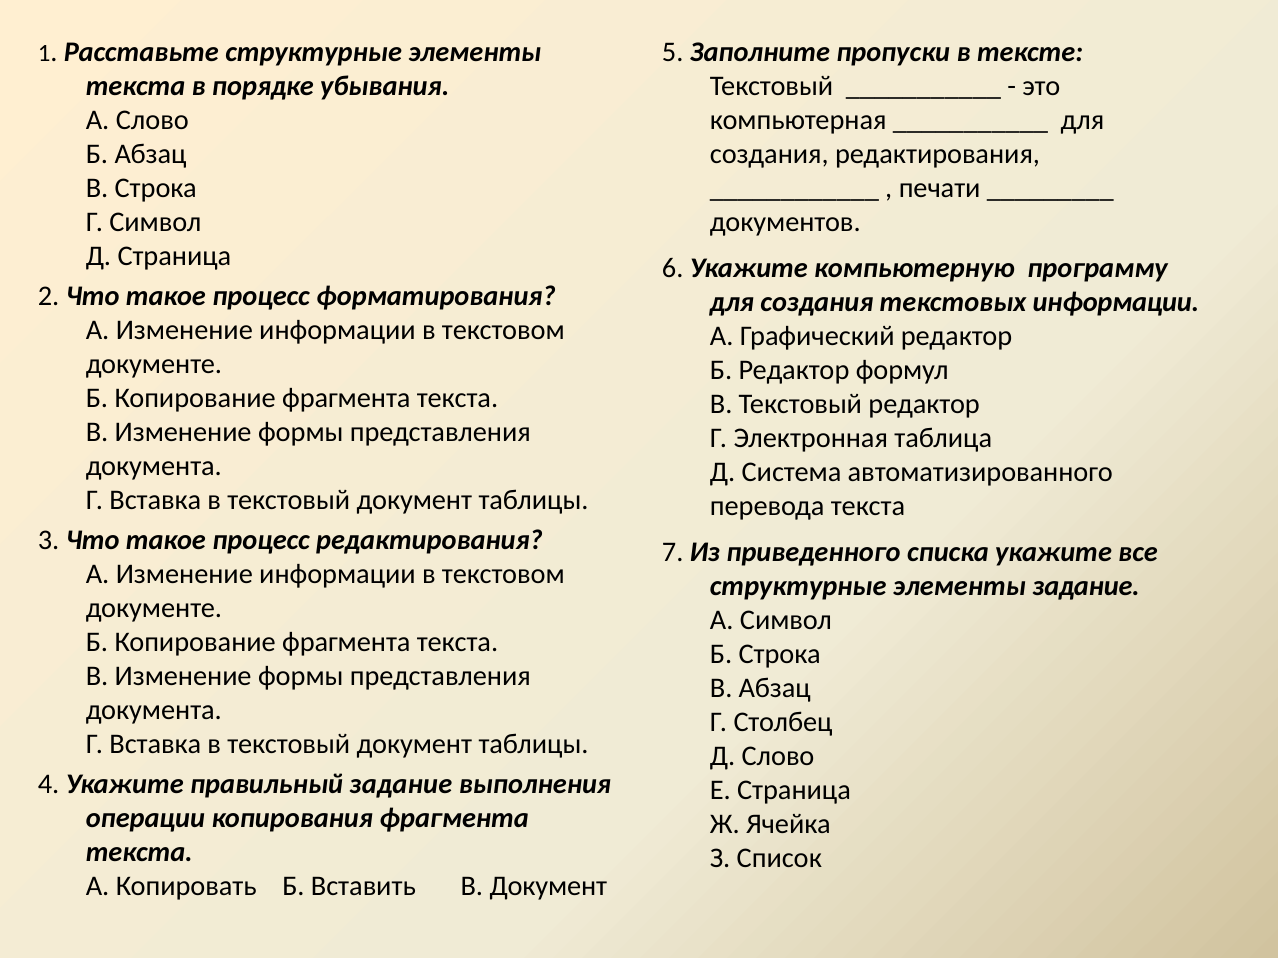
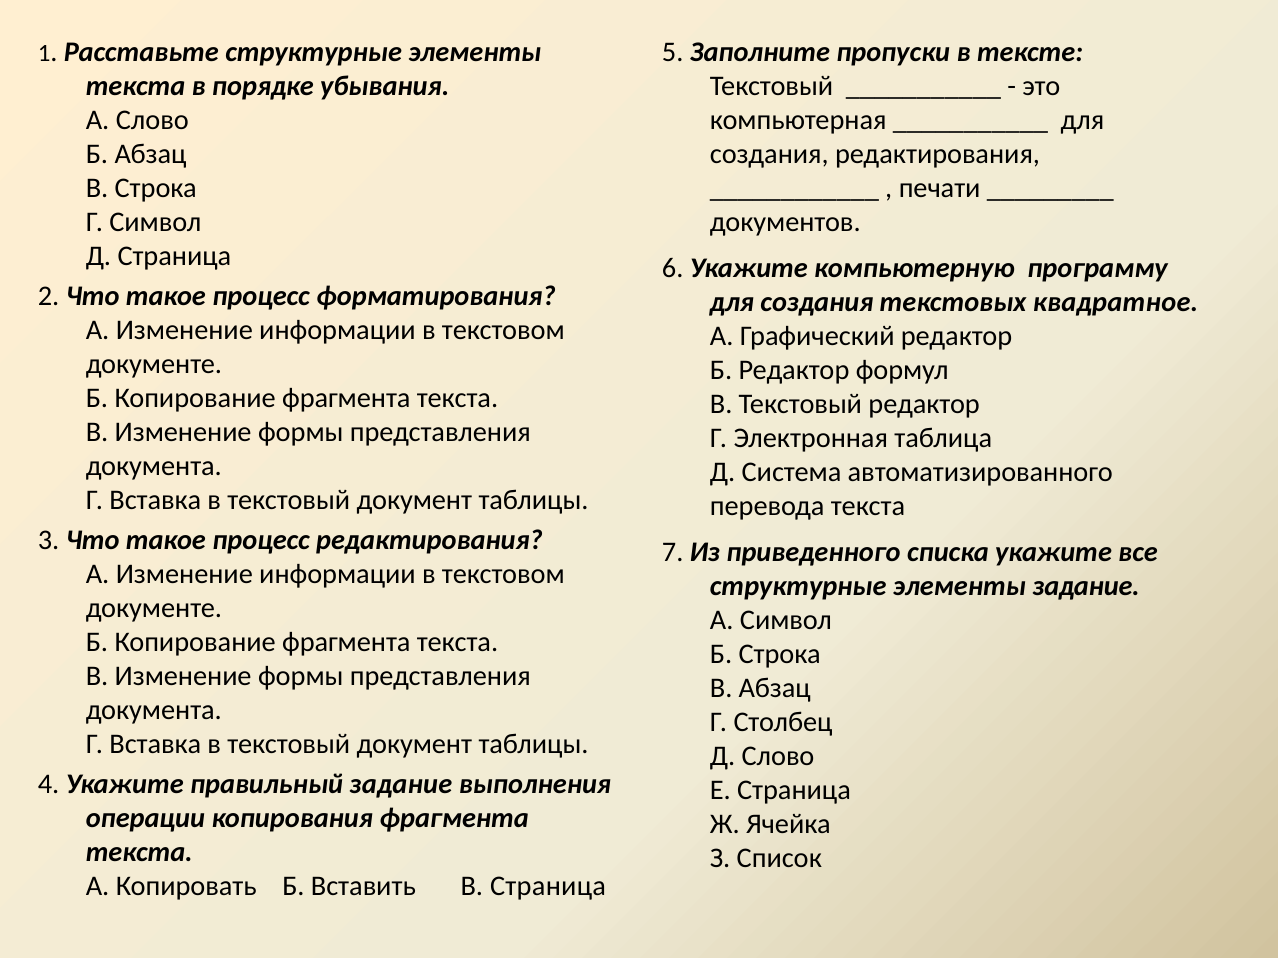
текстовых информации: информации -> квадратное (1116, 302)
В Документ: Документ -> Страница (548, 886)
